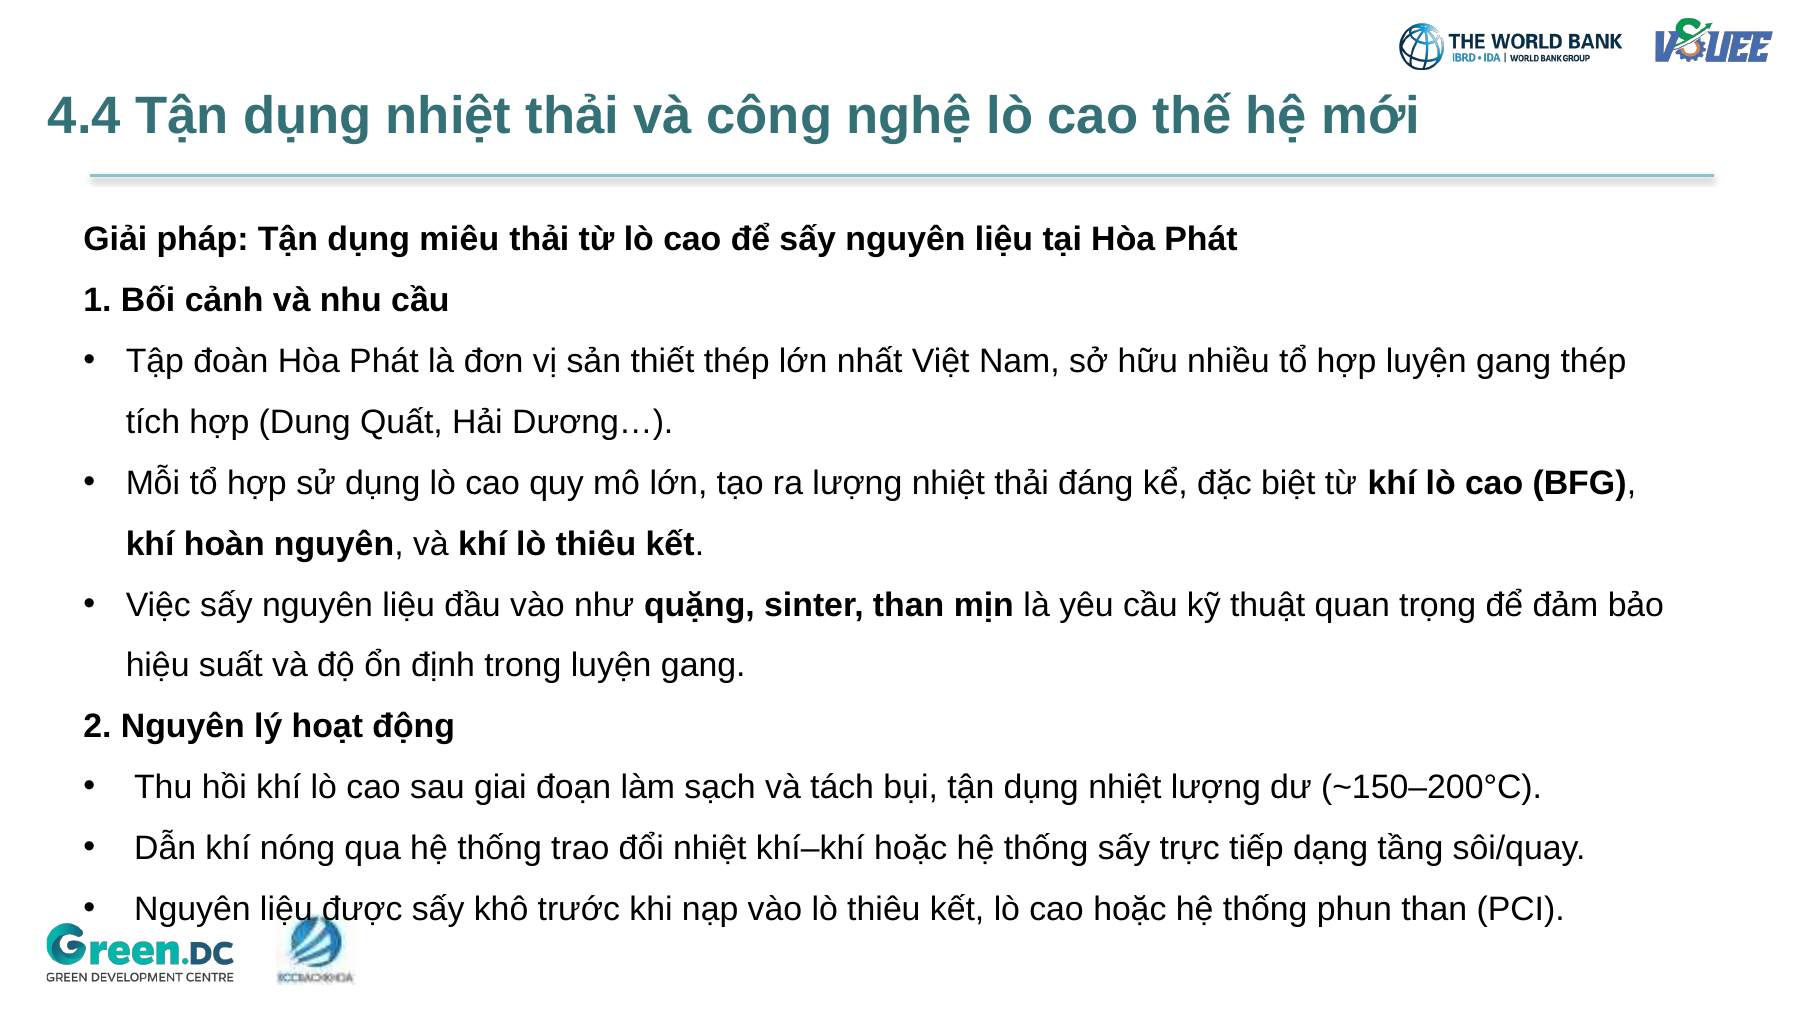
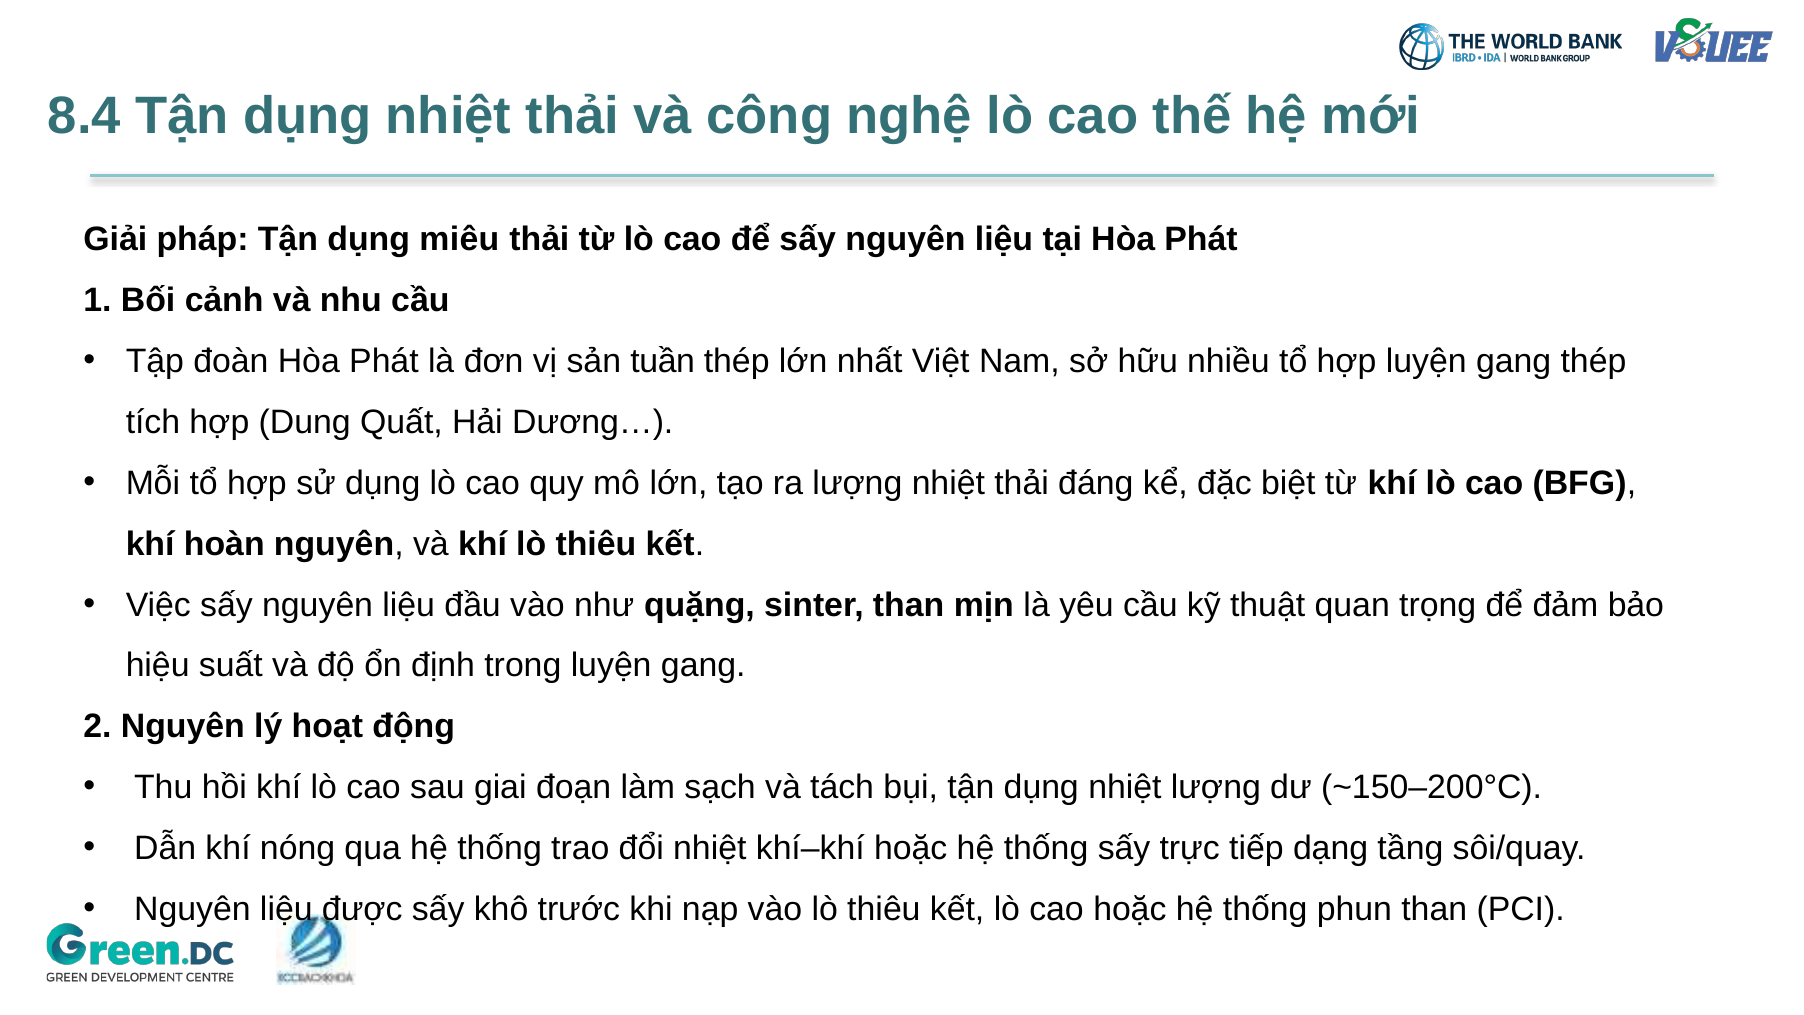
4.4: 4.4 -> 8.4 (84, 116)
thiết: thiết -> tuần (663, 361)
